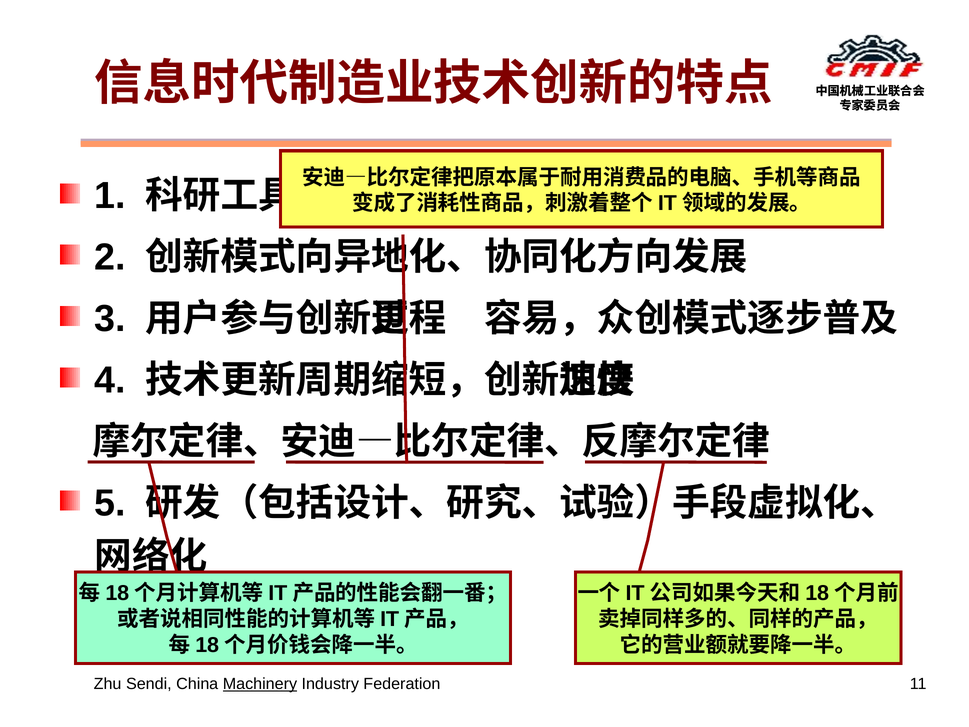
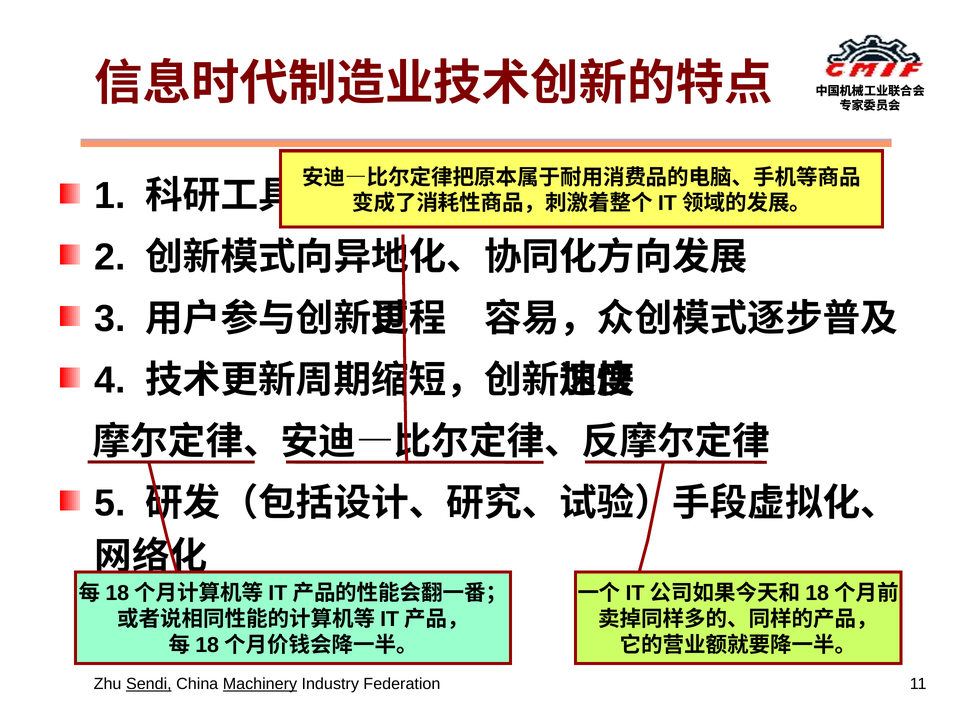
Sendi underline: none -> present (149, 684)
